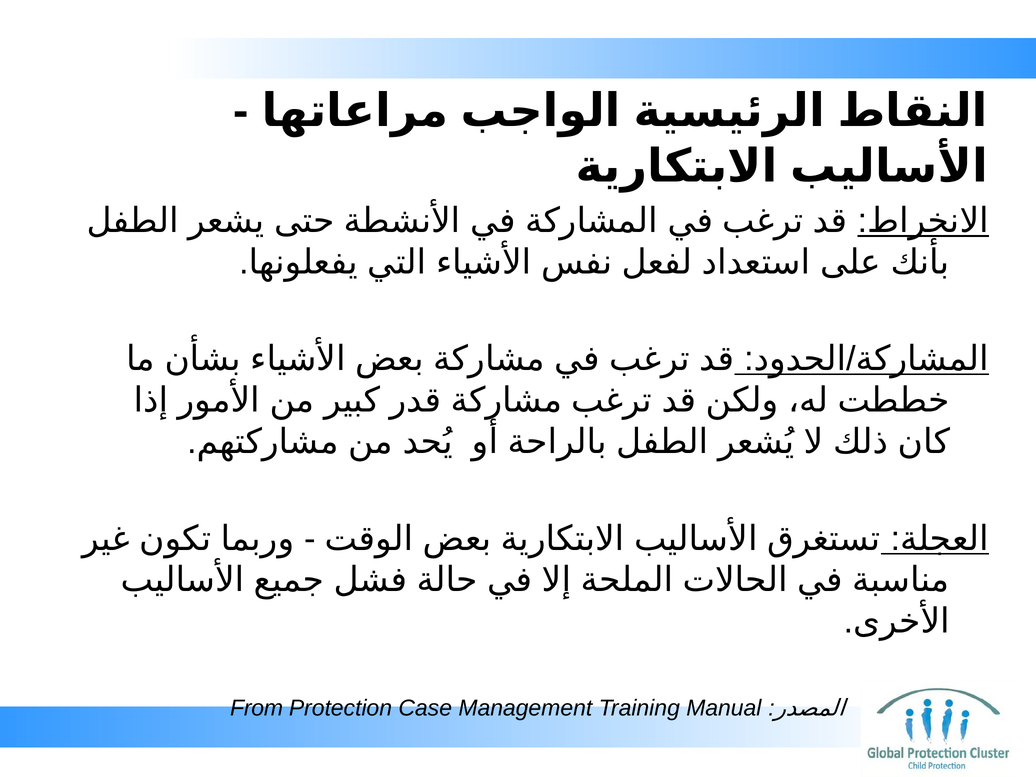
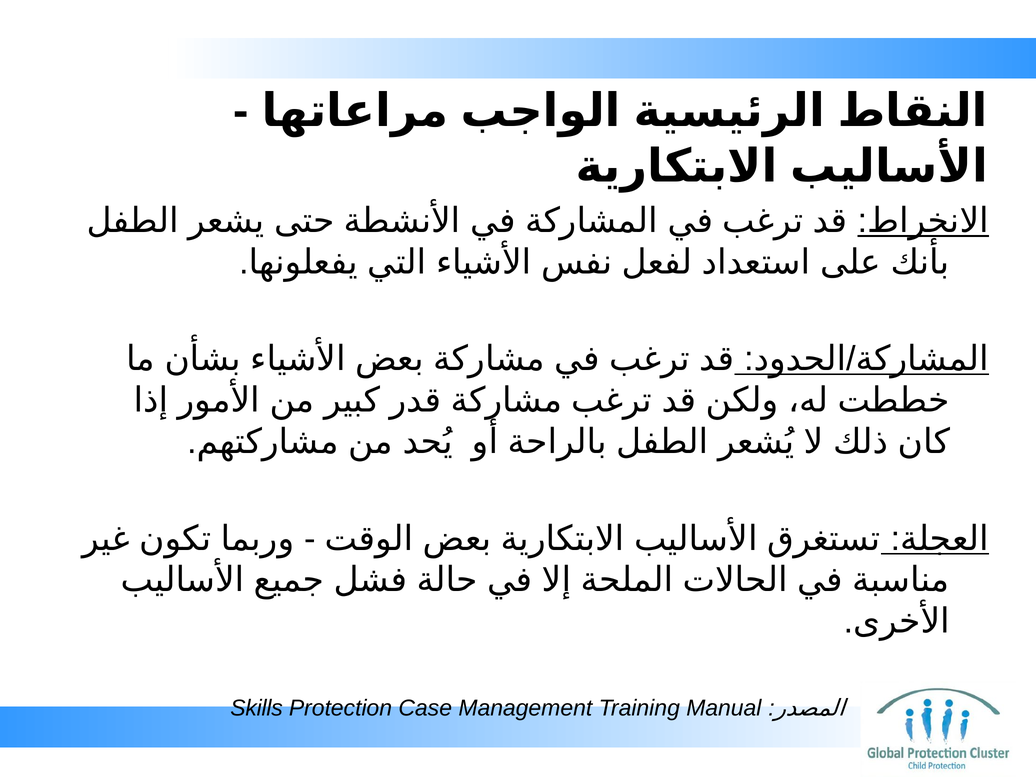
From: From -> Skills (257, 708)
